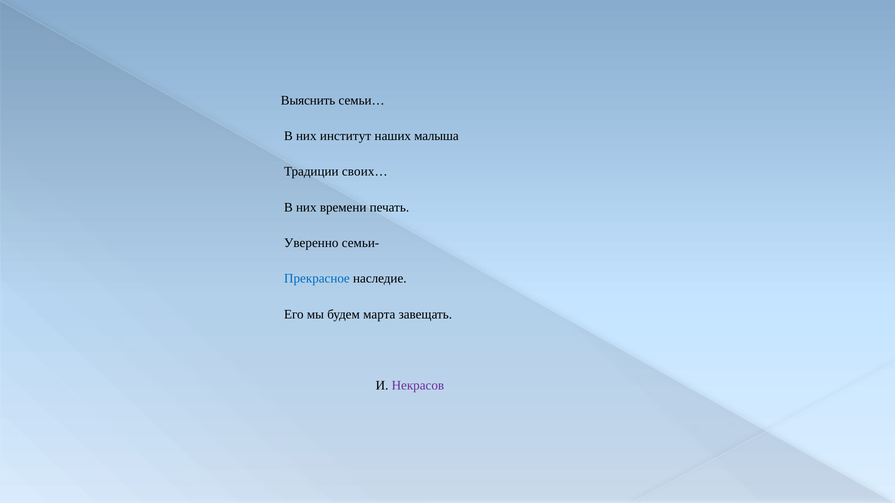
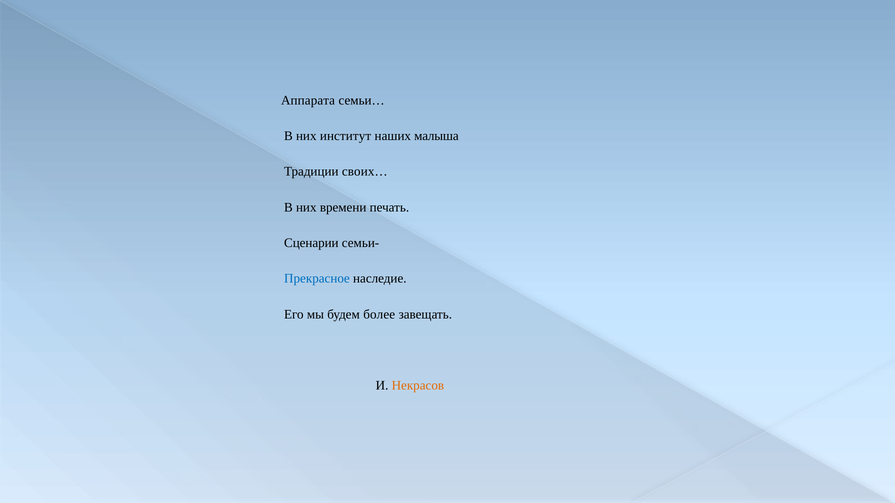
Выяснить: Выяснить -> Аппарата (308, 100)
Уверенно: Уверенно -> Сценарии (311, 243)
марта: марта -> более (379, 315)
Некрасов colour: purple -> orange (418, 386)
